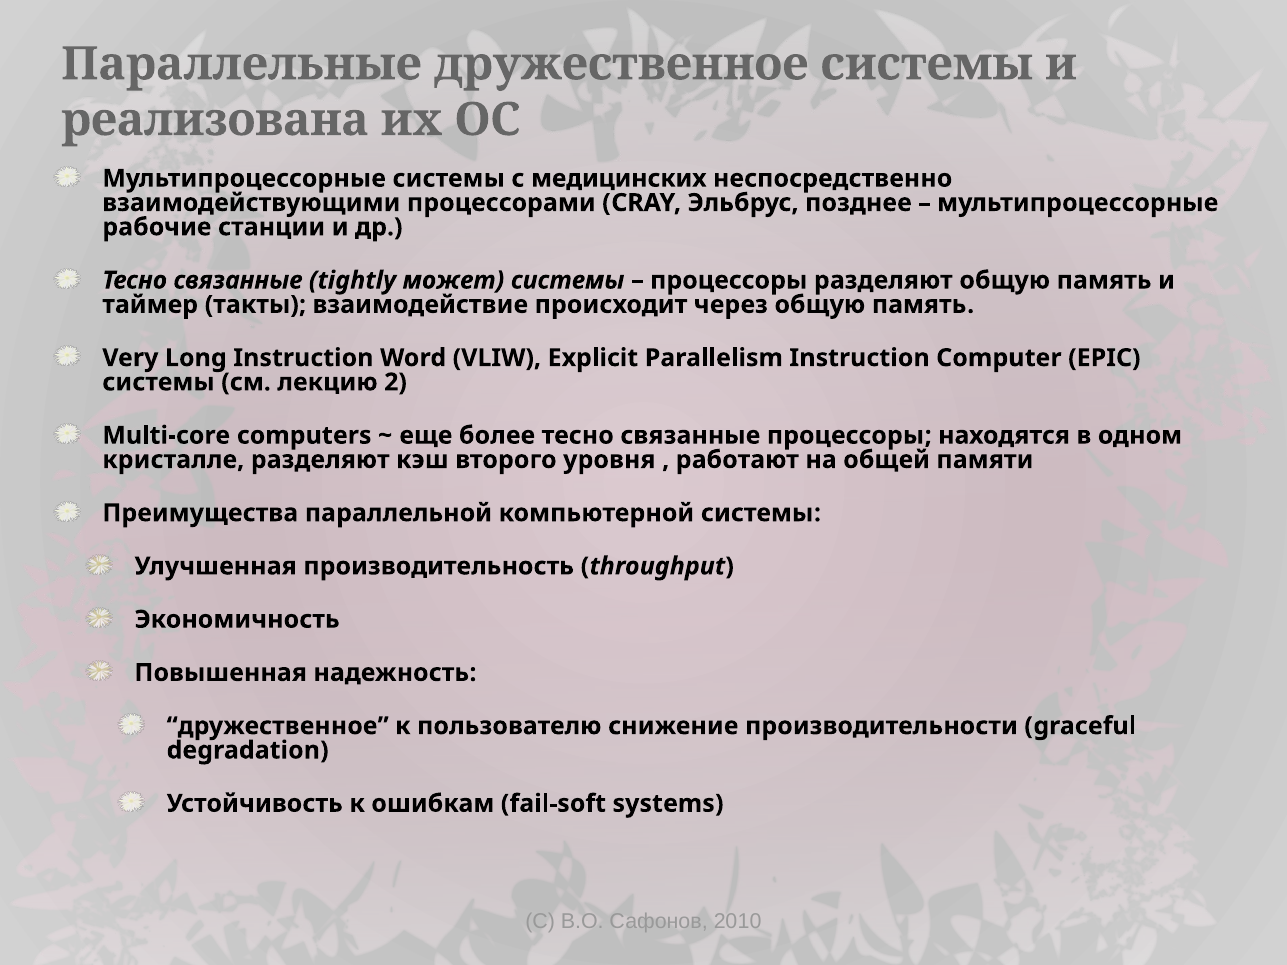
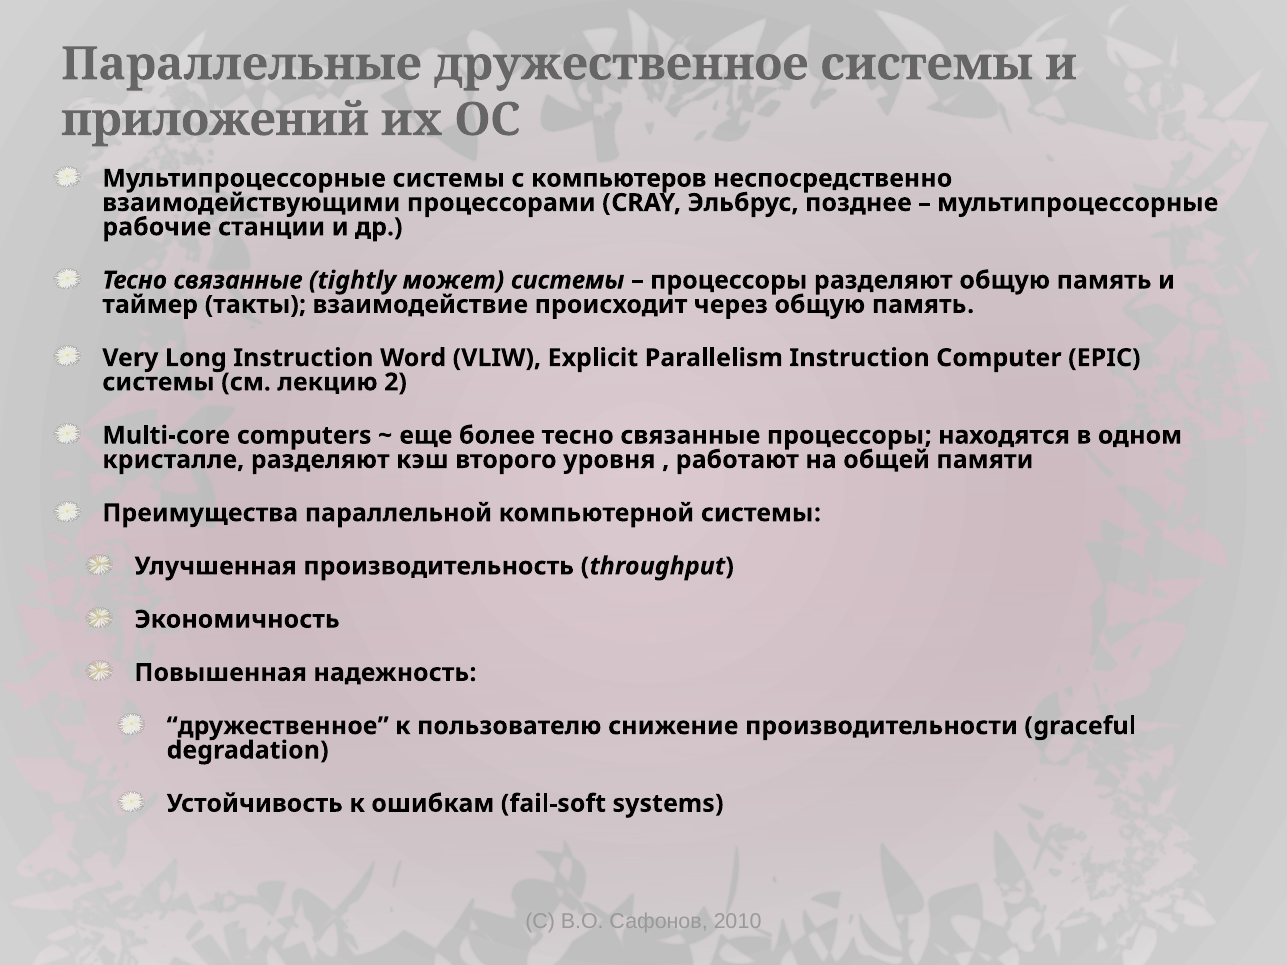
реализована: реализована -> приложений (215, 120)
медицинских: медицинских -> компьютеров (619, 179)
